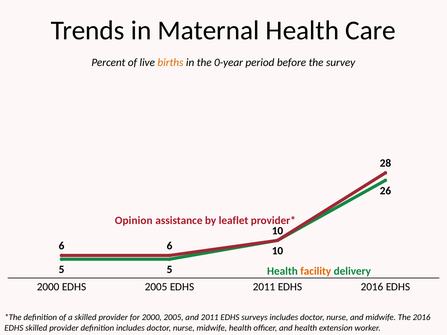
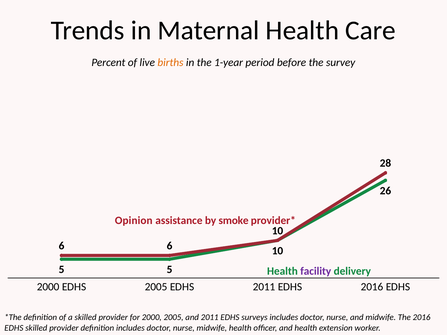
0-year: 0-year -> 1-year (229, 63)
leaflet: leaflet -> smoke (234, 221)
facility colour: orange -> purple (316, 271)
